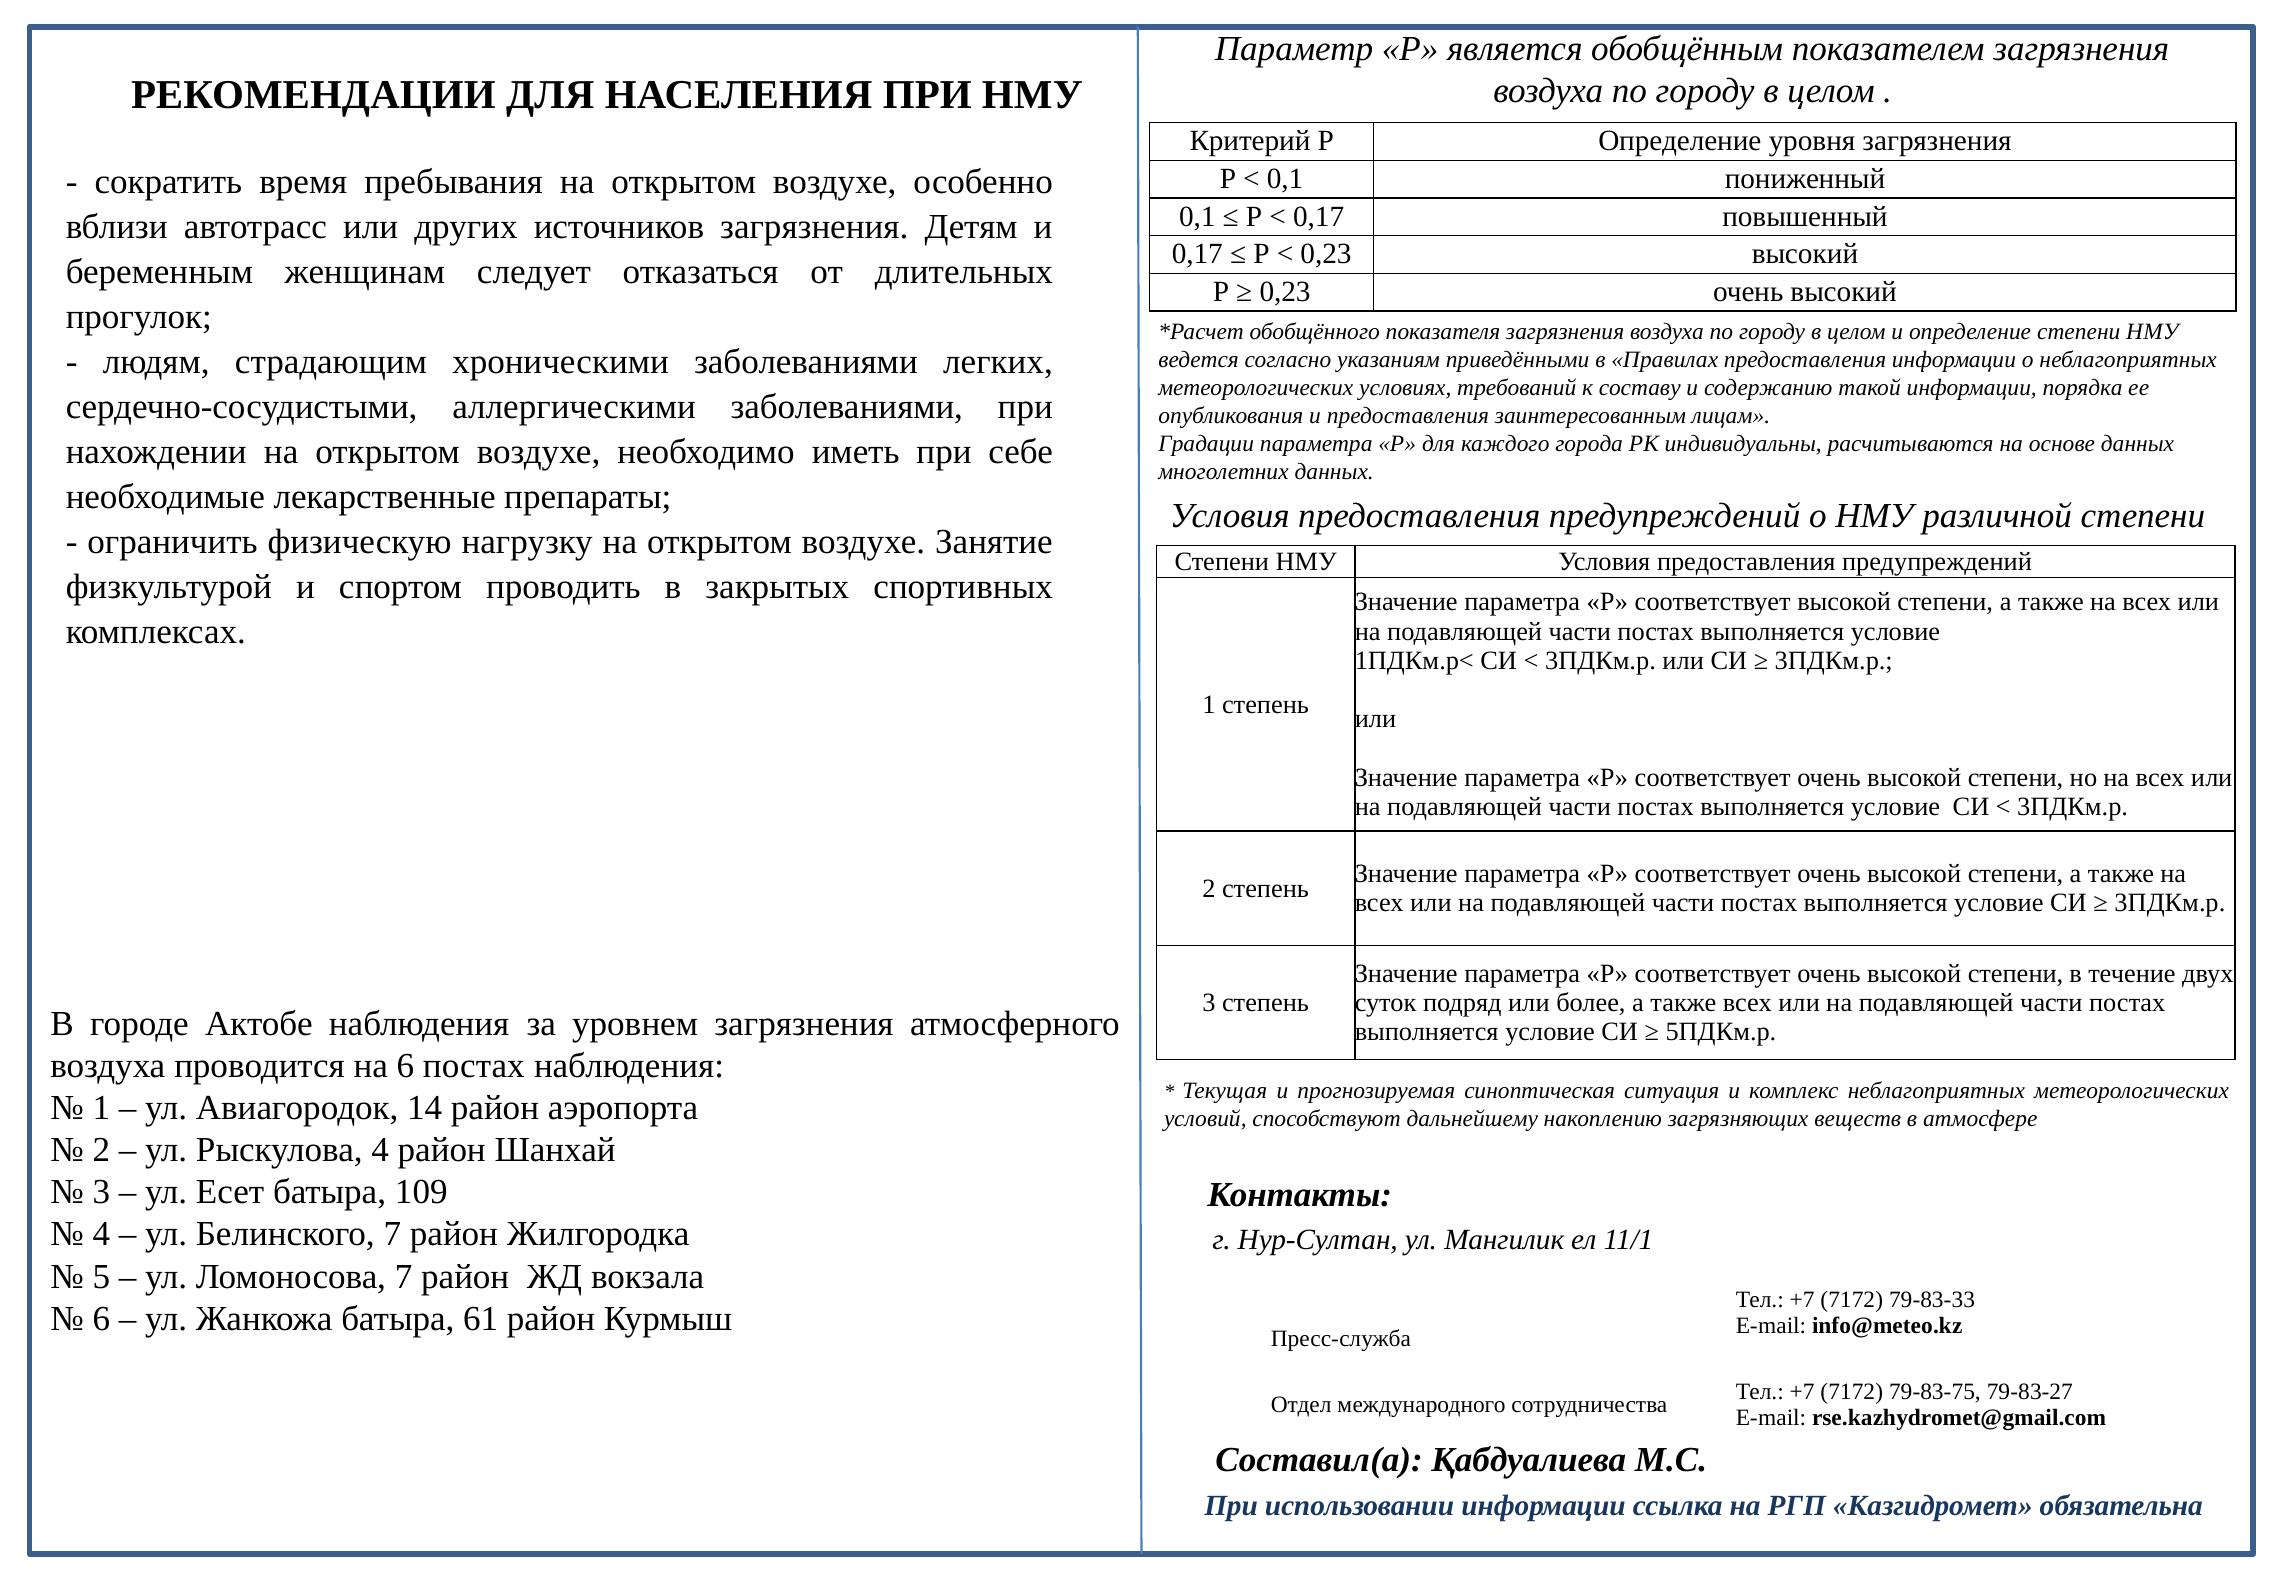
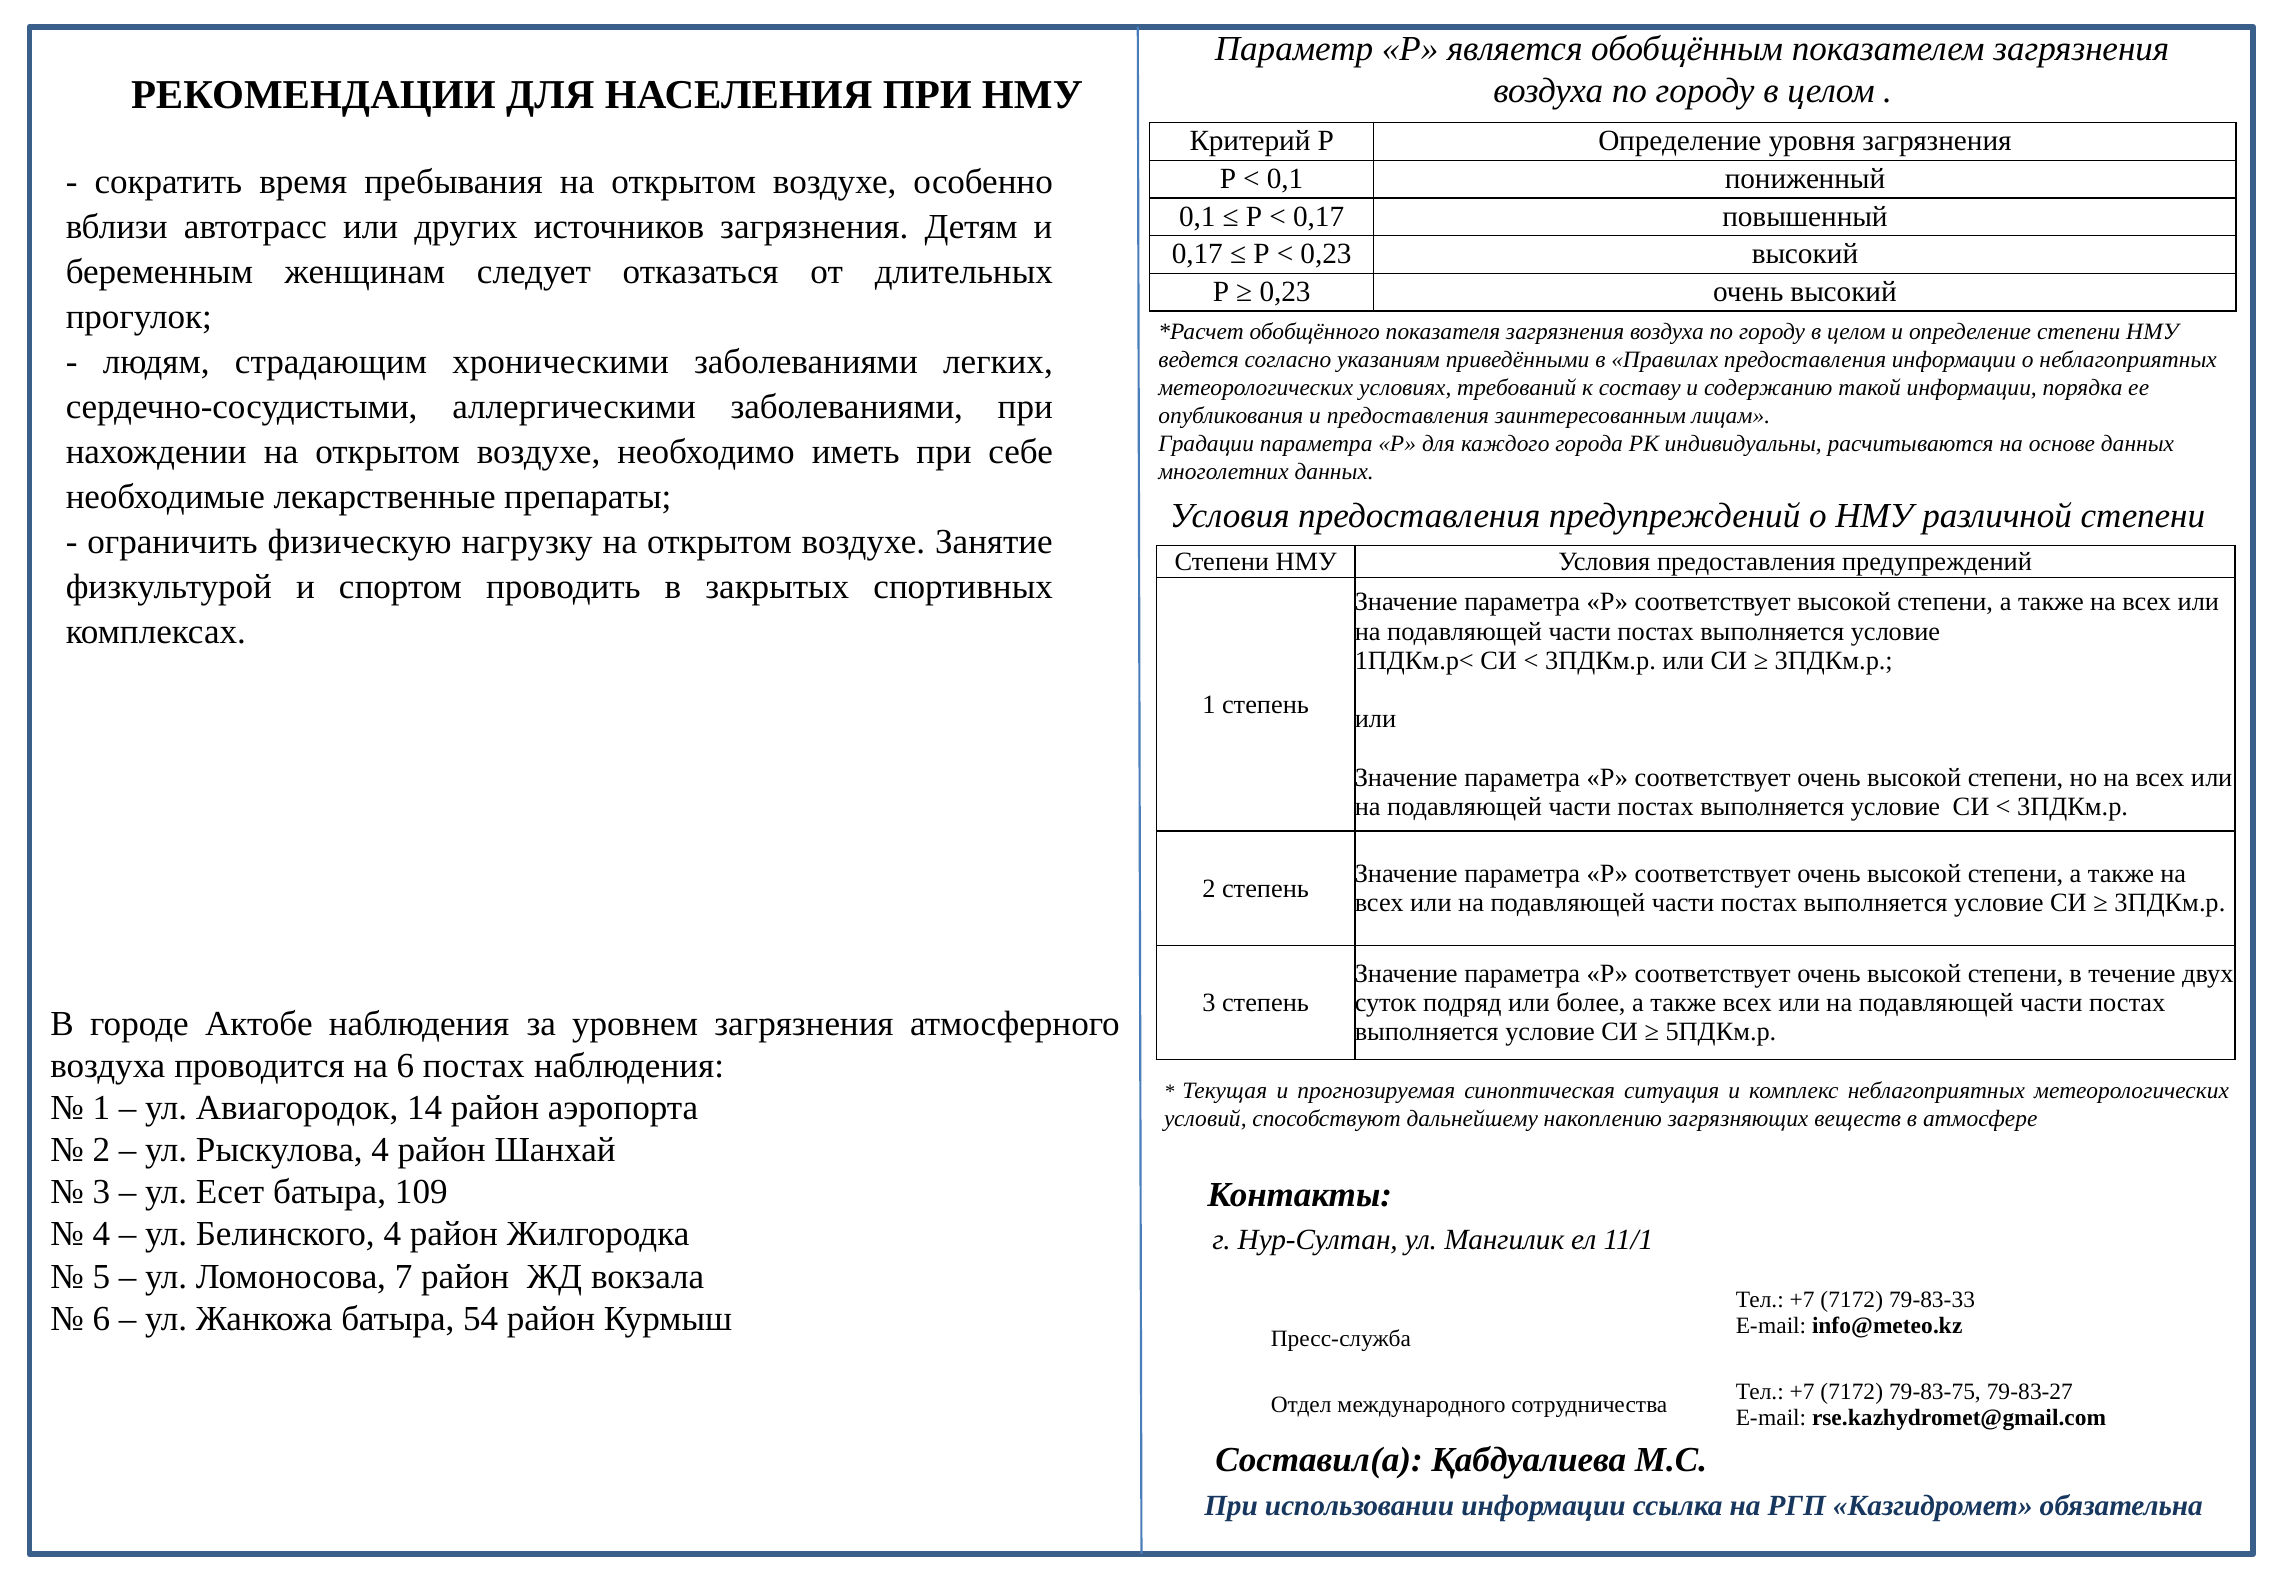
Белинского 7: 7 -> 4 (392, 1234)
61: 61 -> 54 (481, 1318)
